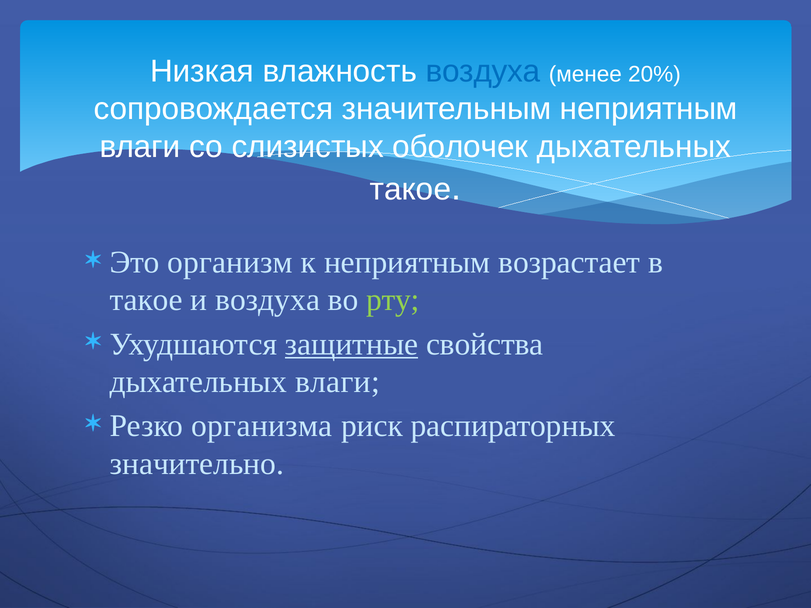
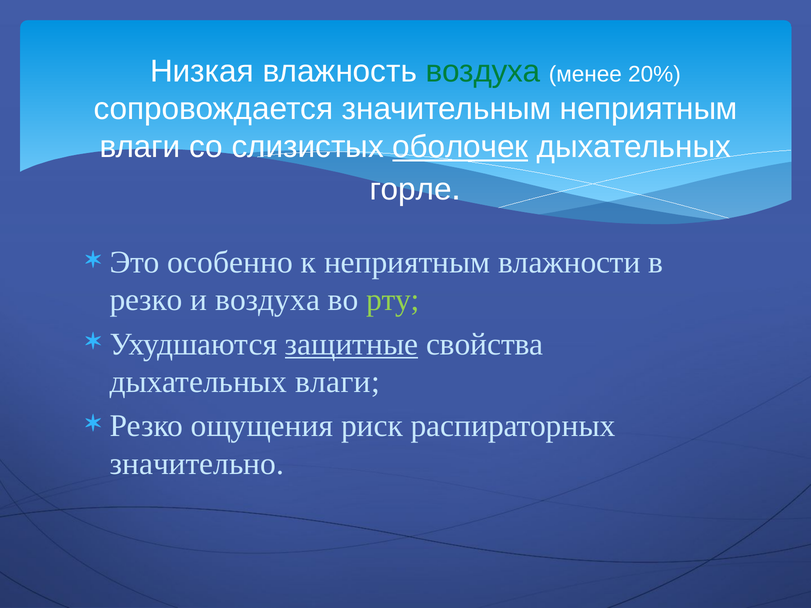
воздуха colour: blue -> green (483, 71)
оболочек underline: none -> present (460, 147)
такое: такое -> горле (411, 189)
организм: организм -> особенно (230, 262)
возрастает: возрастает -> влажности (569, 262)
такое: такое -> резко (146, 300)
организма: организма -> ощущения (262, 426)
